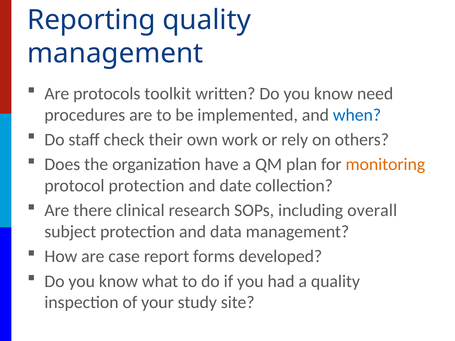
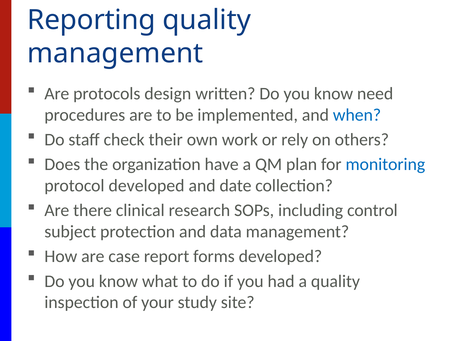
toolkit: toolkit -> design (168, 94)
monitoring colour: orange -> blue (385, 165)
protocol protection: protection -> developed (147, 186)
overall: overall -> control (372, 211)
